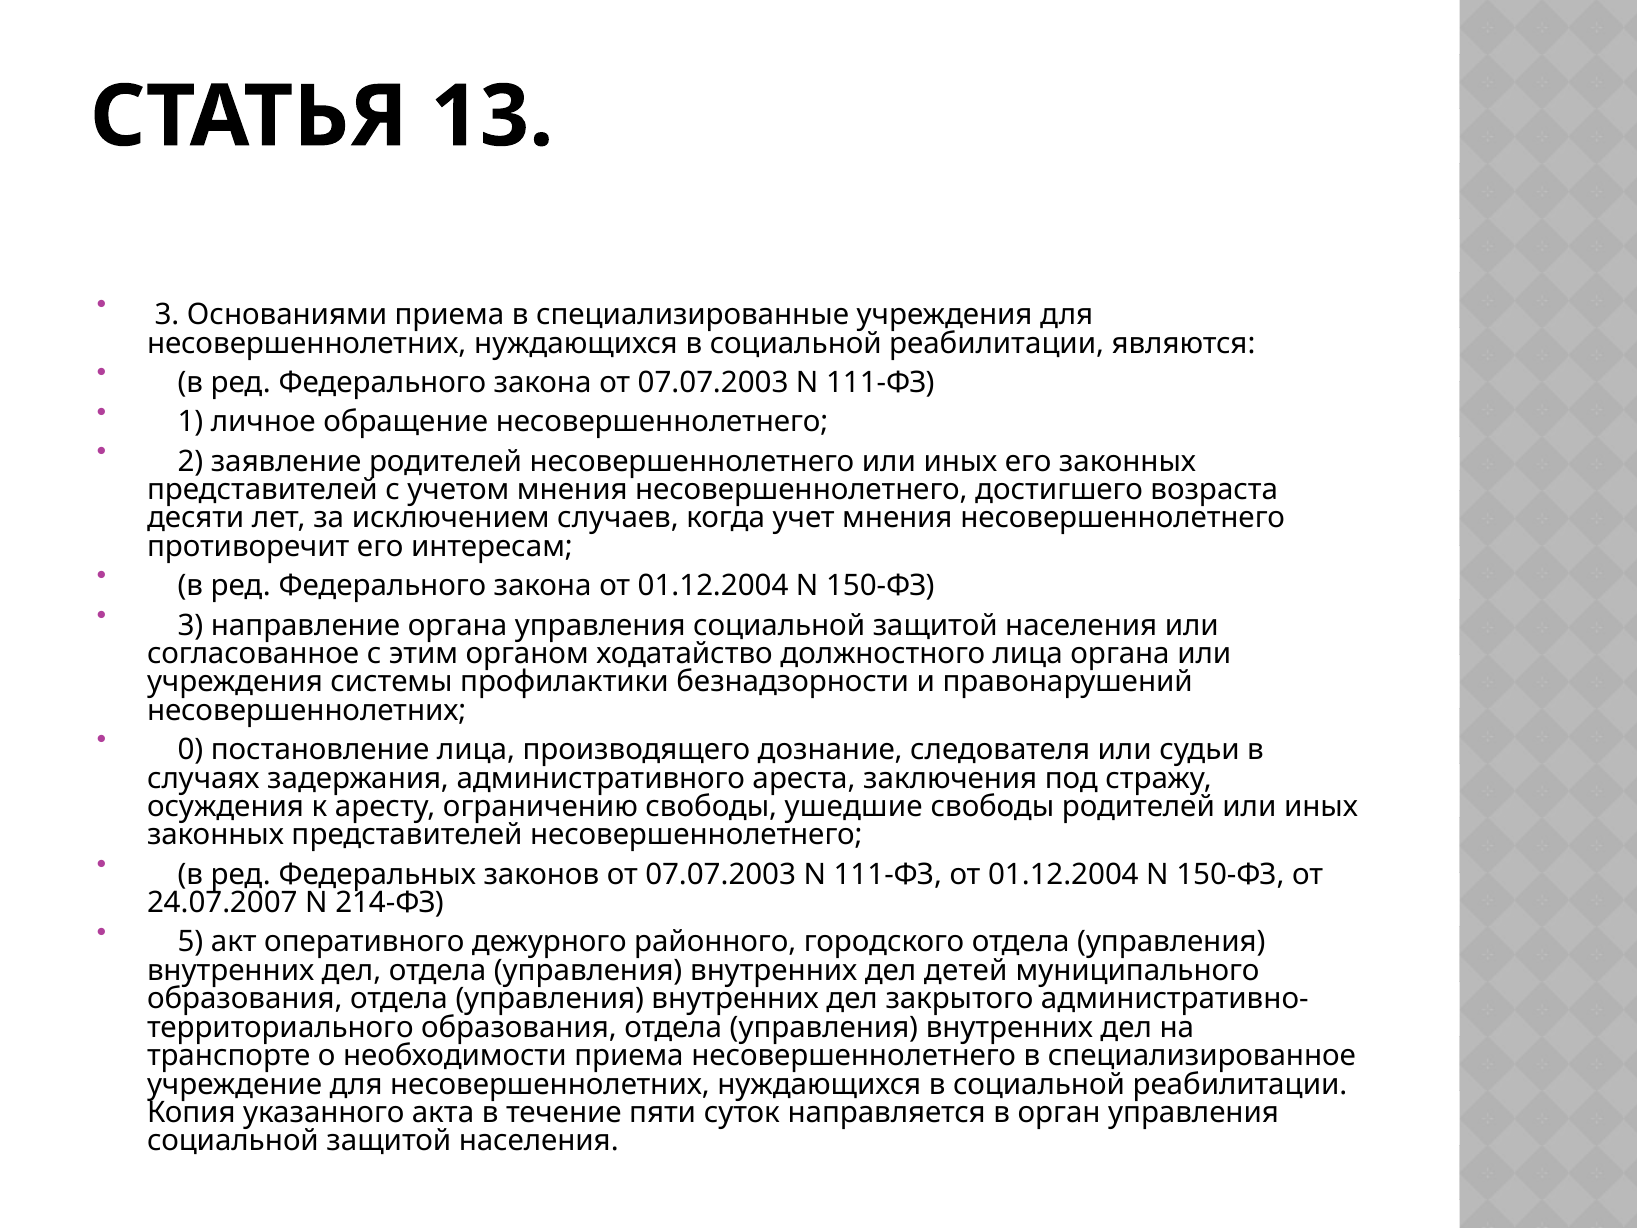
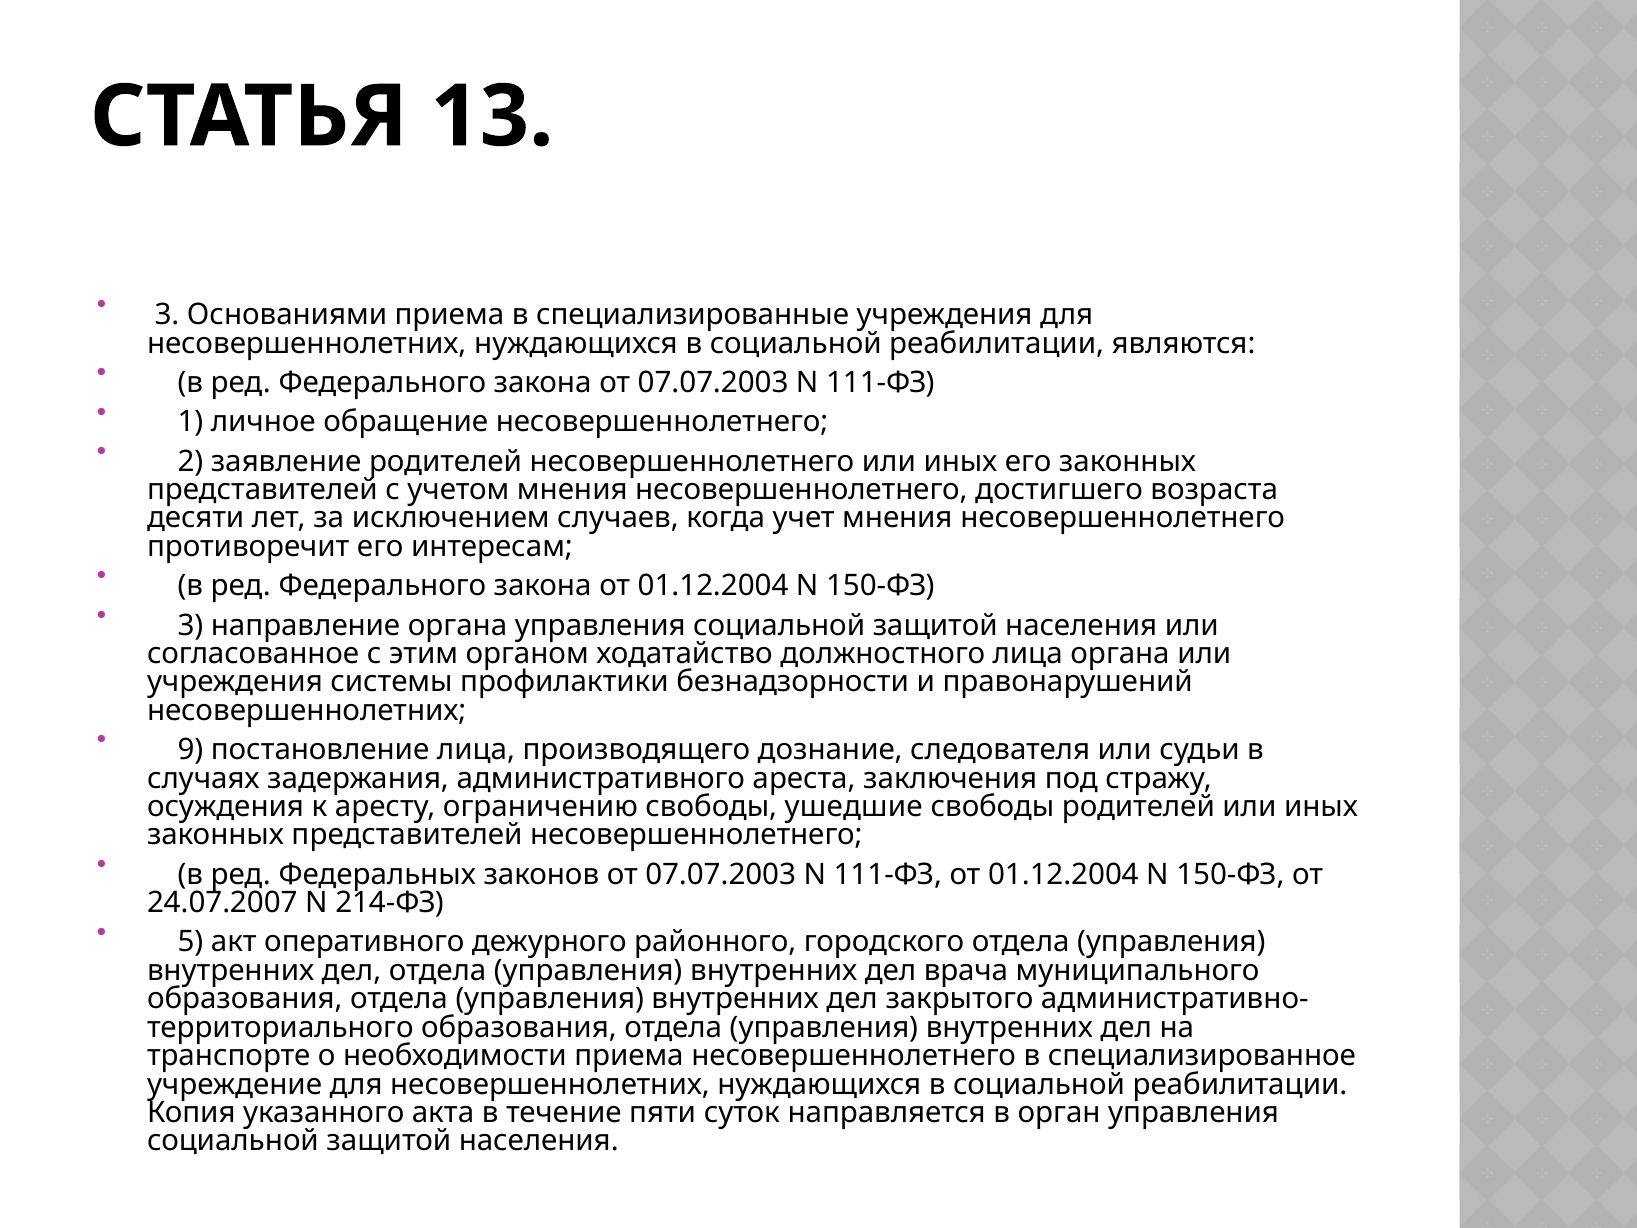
0: 0 -> 9 (190, 750)
детей: детей -> врача (966, 970)
